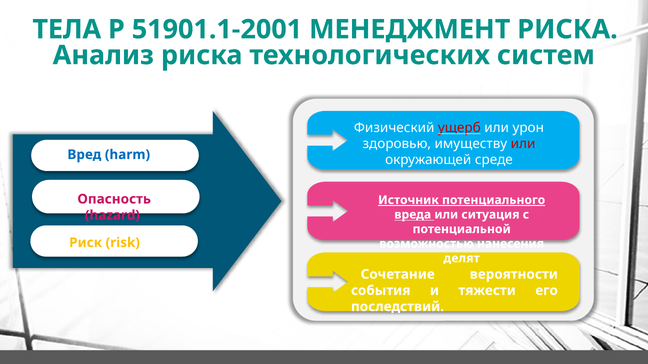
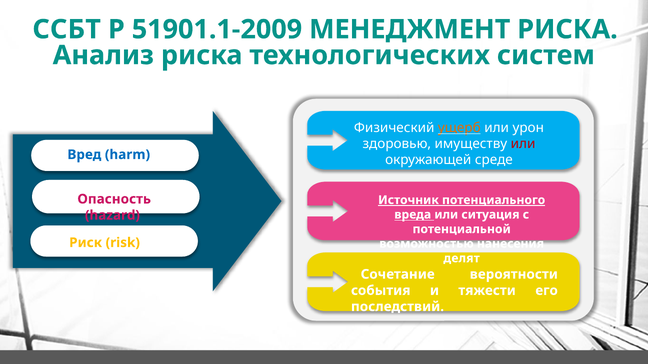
ТЕЛА: ТЕЛА -> ССБТ (67, 29)
51901.1-2001: 51901.1-2001 -> 51901.1-2009 (217, 29)
ущерб colour: red -> orange (459, 128)
